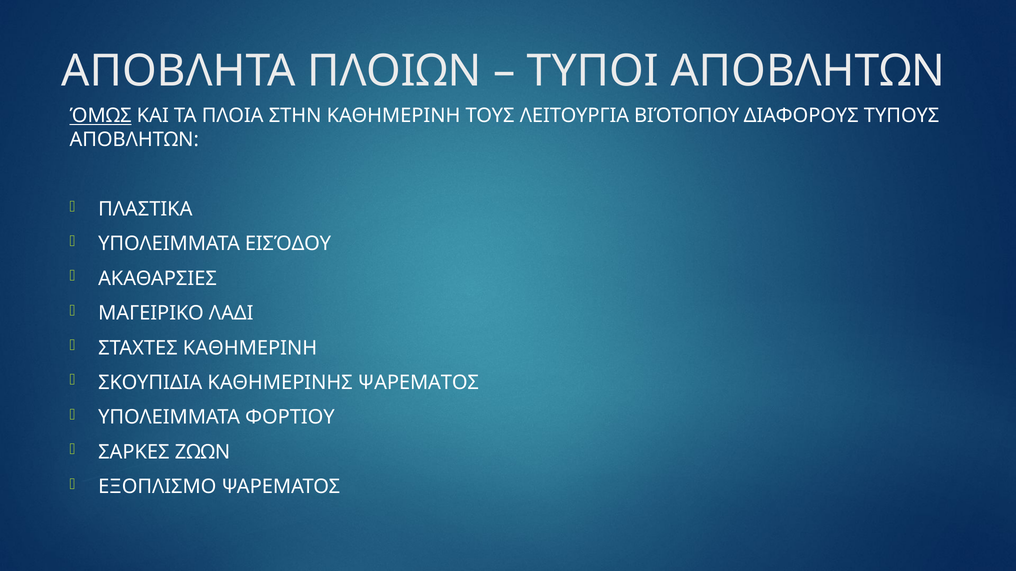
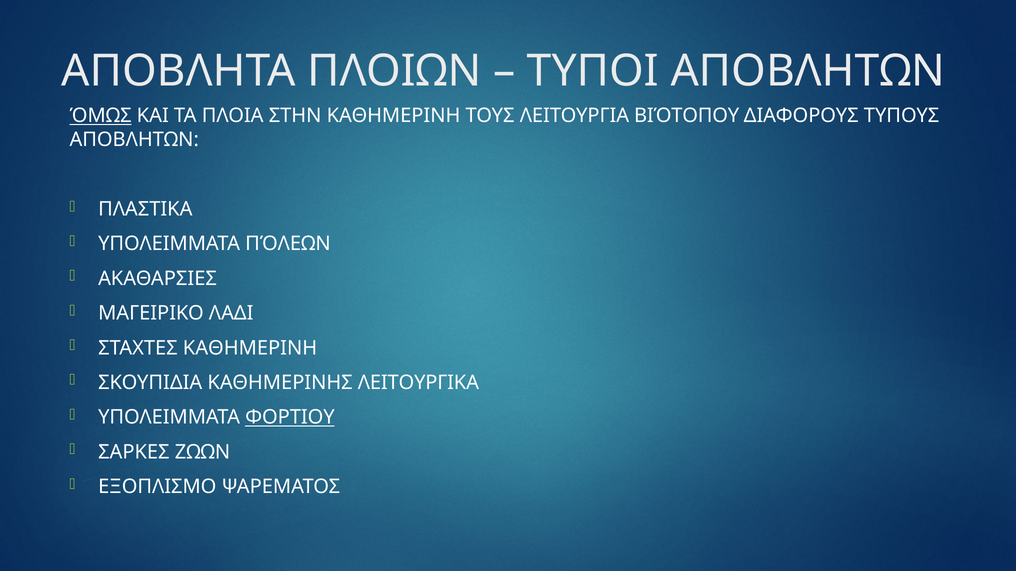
ΕΙΣΌΔΟΥ: ΕΙΣΌΔΟΥ -> ΠΌΛΕΩΝ (288, 244)
ΚΑΘΗΜΕΡΙΝΗΣ ΨΑΡΕΜΑΤΟΣ: ΨΑΡΕΜΑΤΟΣ -> ΛΕΙΤΟΥΡΓΙΚΑ (418, 383)
ΦΟΡΤΙΟΥ underline: none -> present (290, 418)
